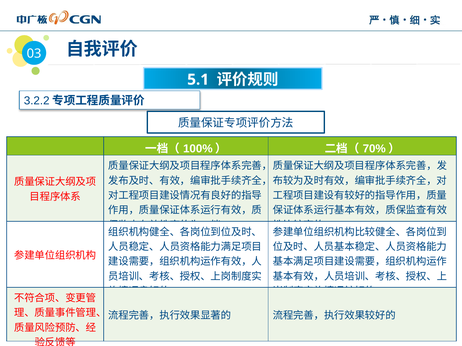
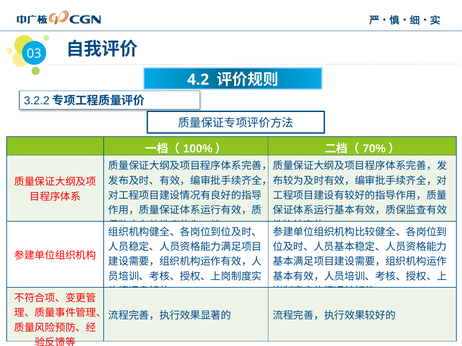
5.1: 5.1 -> 4.2 (198, 80)
